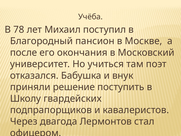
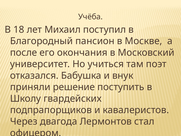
78: 78 -> 18 (19, 30)
